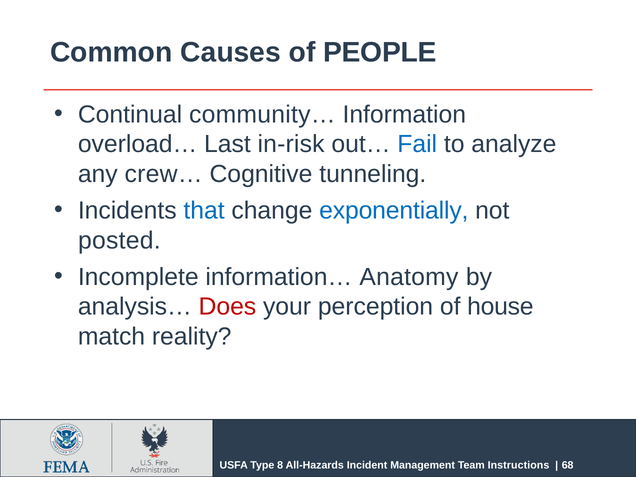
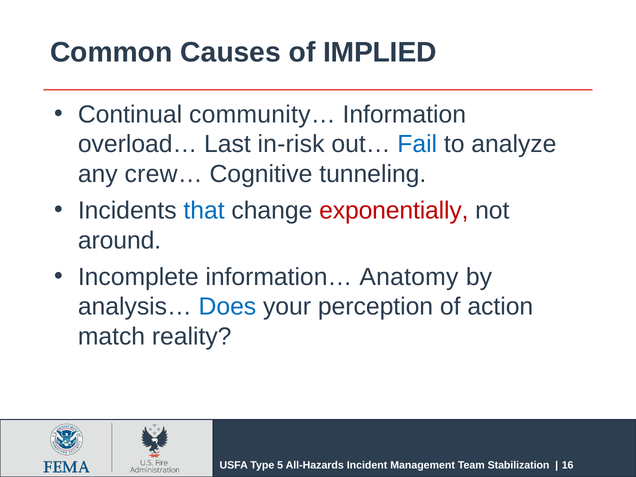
PEOPLE: PEOPLE -> IMPLIED (380, 53)
exponentially colour: blue -> red (394, 211)
posted: posted -> around (120, 240)
Does colour: red -> blue (227, 307)
house: house -> action (500, 307)
8: 8 -> 5 (280, 465)
Instructions: Instructions -> Stabilization (519, 465)
68: 68 -> 16 (568, 465)
